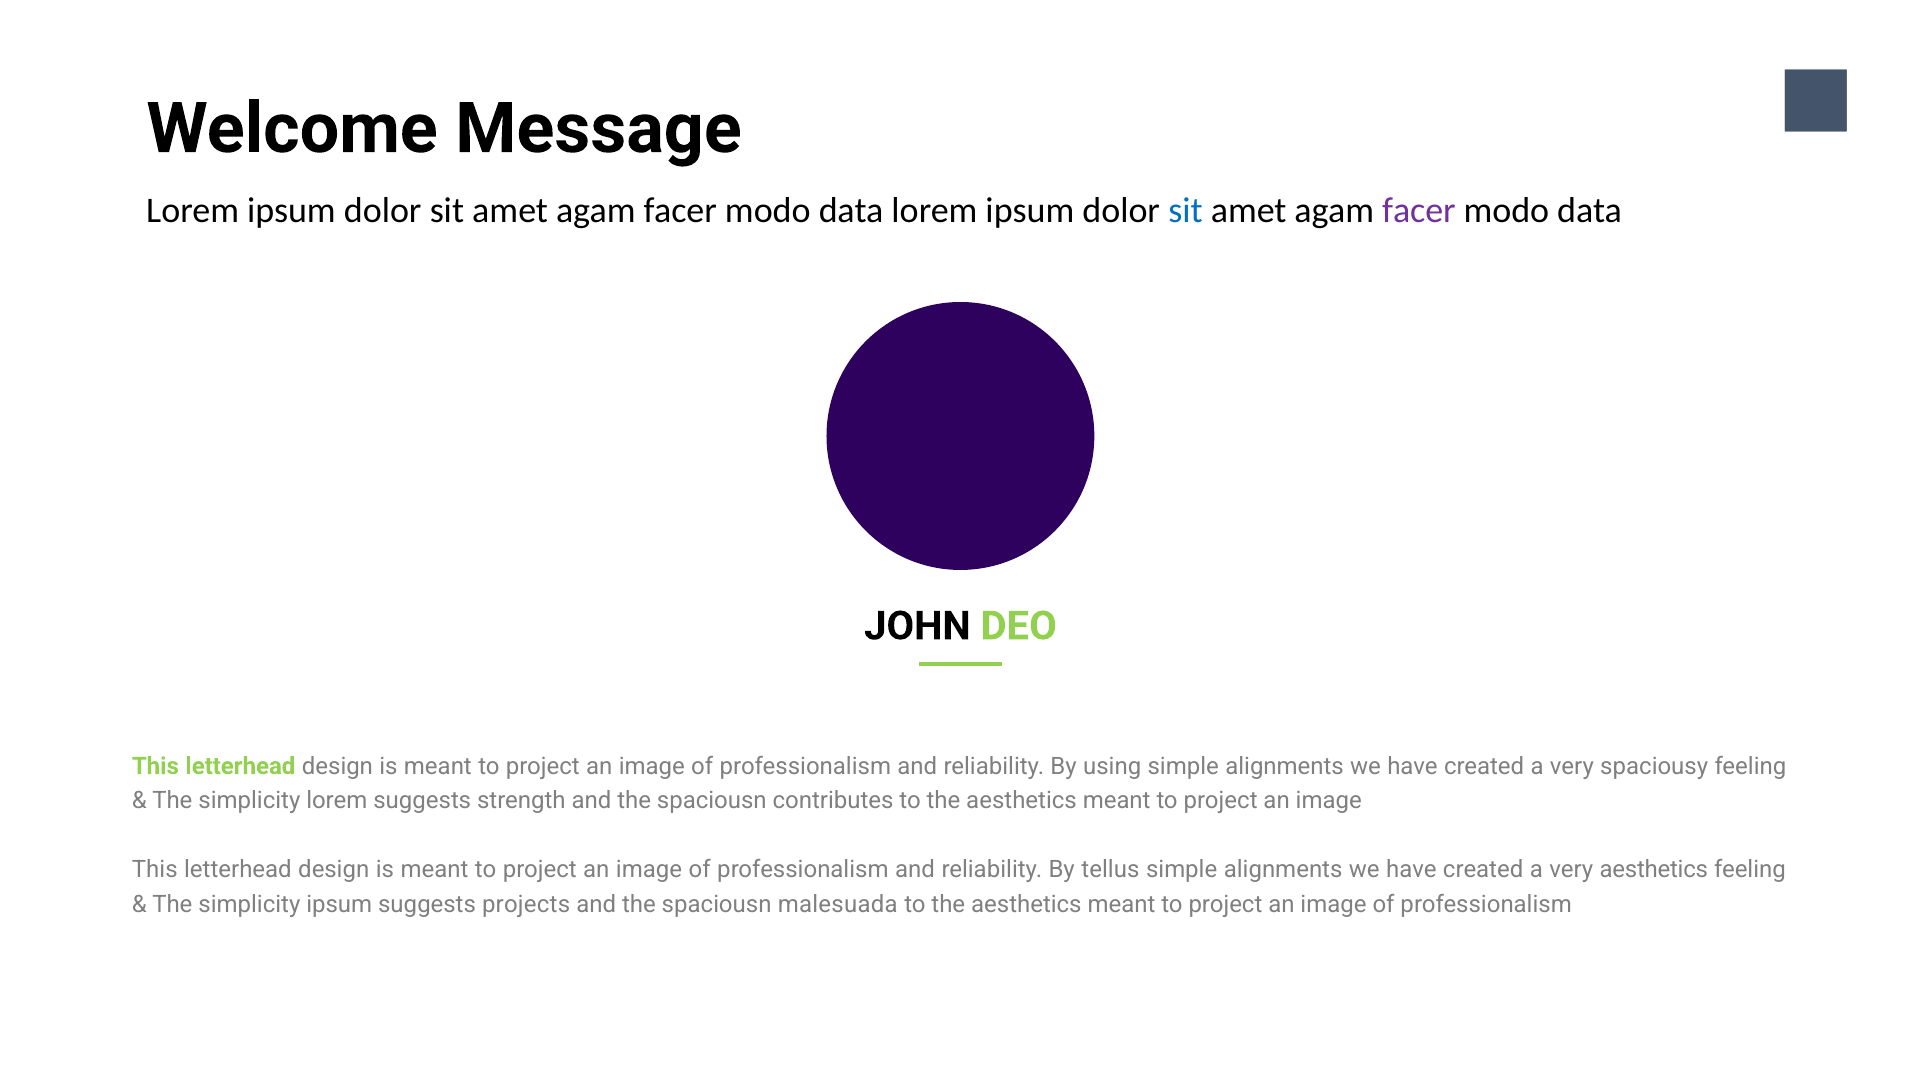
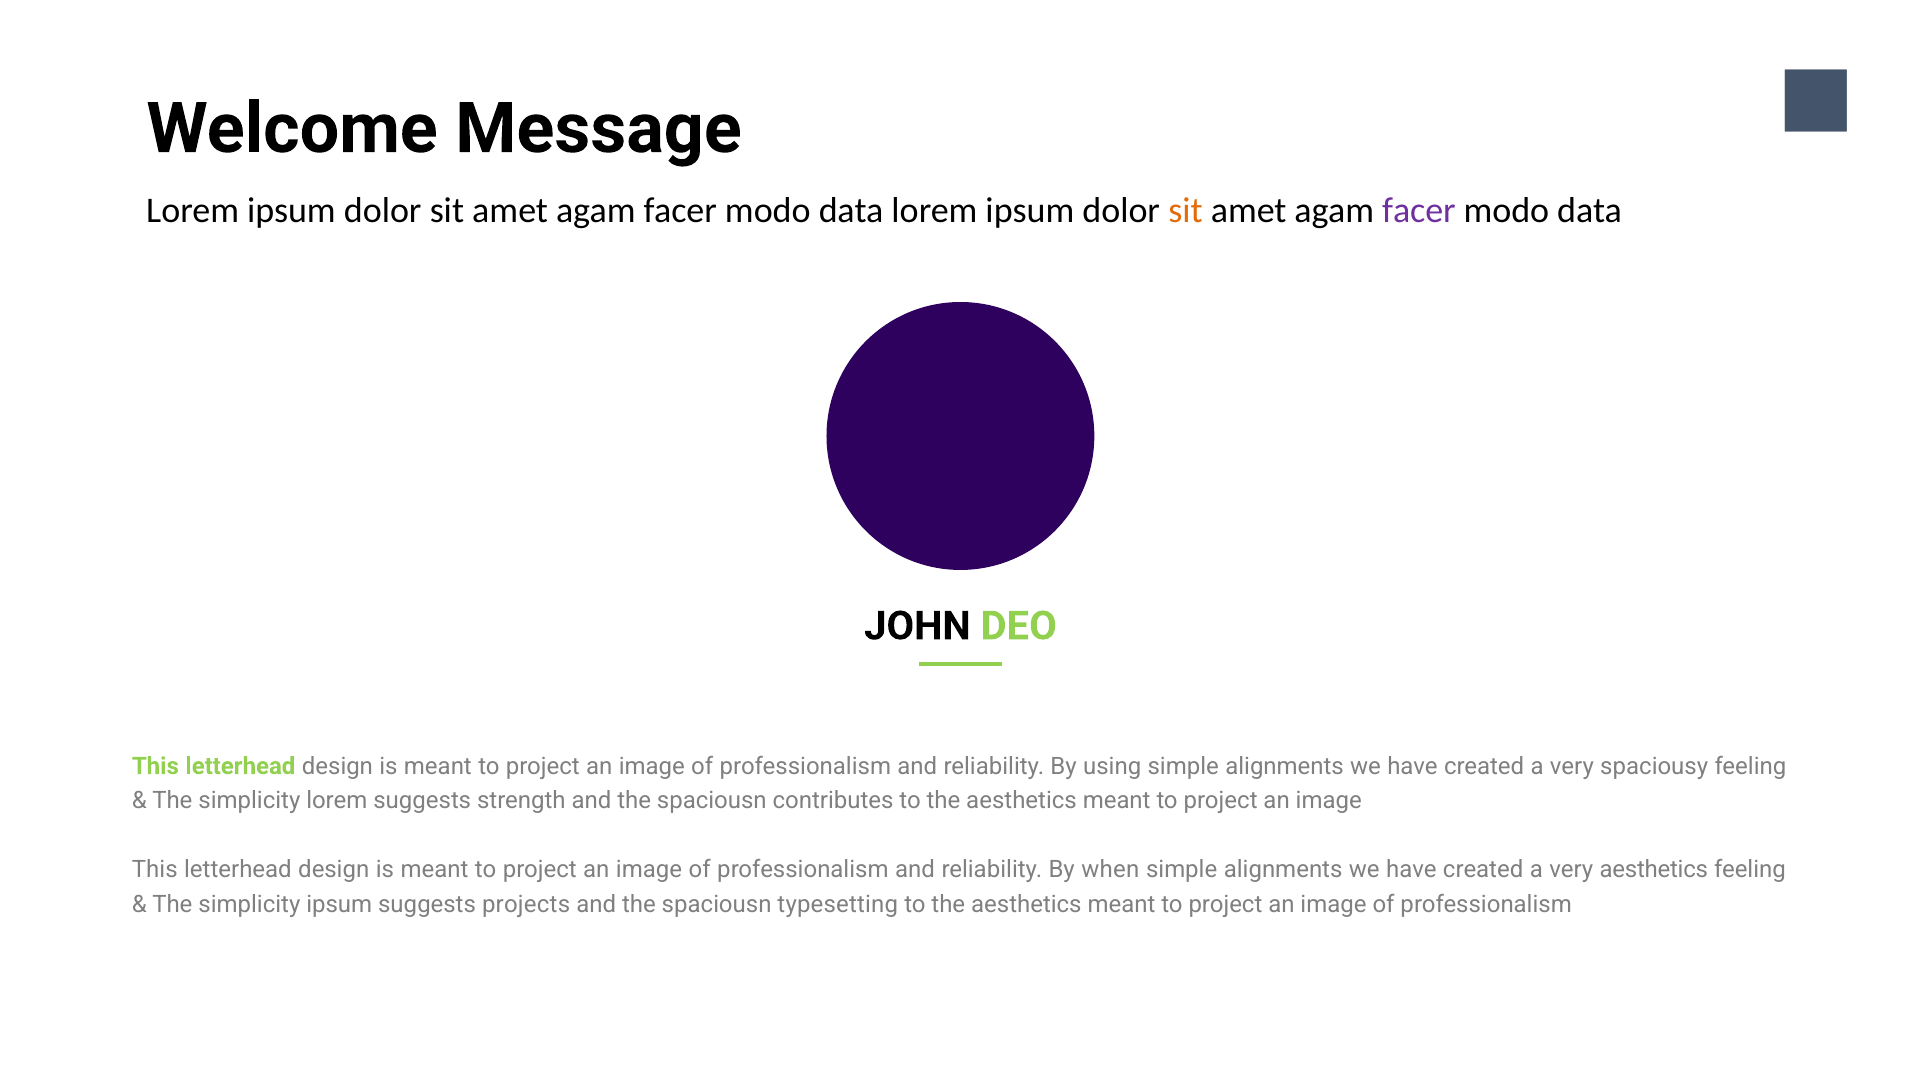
sit colour: blue -> orange (1185, 210)
tellus: tellus -> when (1110, 869)
malesuada: malesuada -> typesetting (838, 904)
